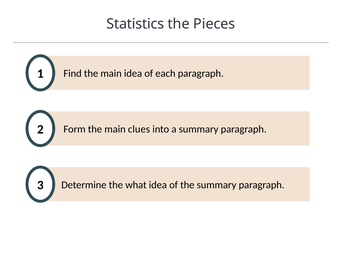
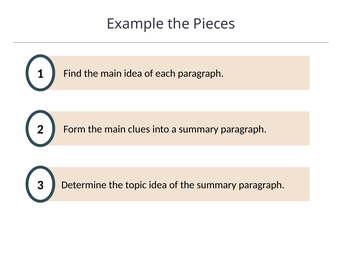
Statistics: Statistics -> Example (135, 24)
what: what -> topic (136, 184)
